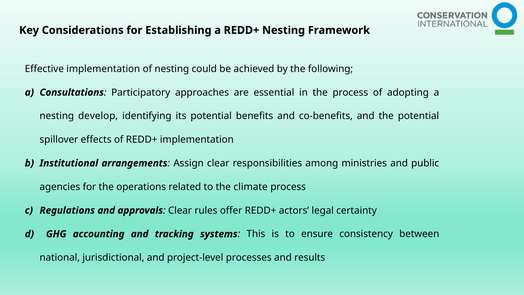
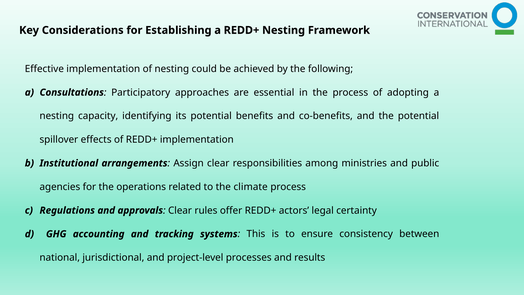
develop: develop -> capacity (98, 116)
